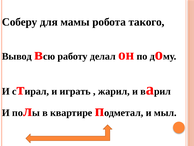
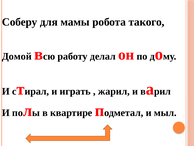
Вывод: Вывод -> Домой (17, 56)
